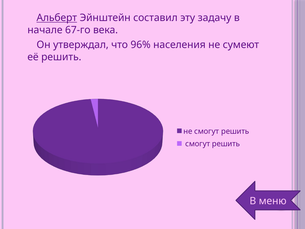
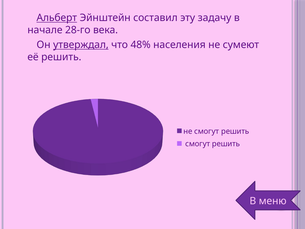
67-го: 67-го -> 28-го (78, 30)
утверждал underline: none -> present (81, 45)
96%: 96% -> 48% (141, 45)
